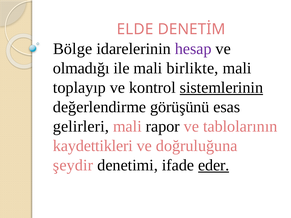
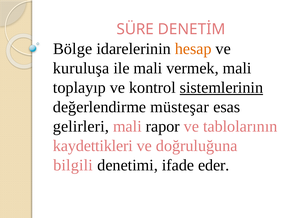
ELDE: ELDE -> SÜRE (135, 29)
hesap colour: purple -> orange (193, 49)
olmadığı: olmadığı -> kuruluşa (81, 68)
birlikte: birlikte -> vermek (192, 68)
görüşünü: görüşünü -> müsteşar (180, 107)
şeydir: şeydir -> bilgili (73, 165)
eder underline: present -> none (214, 165)
